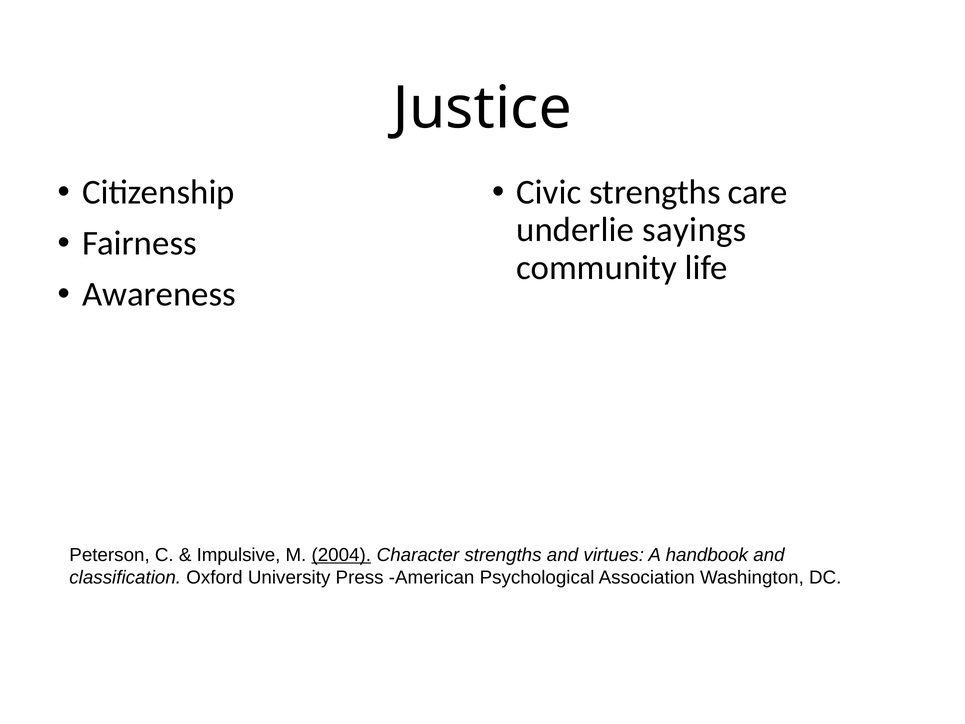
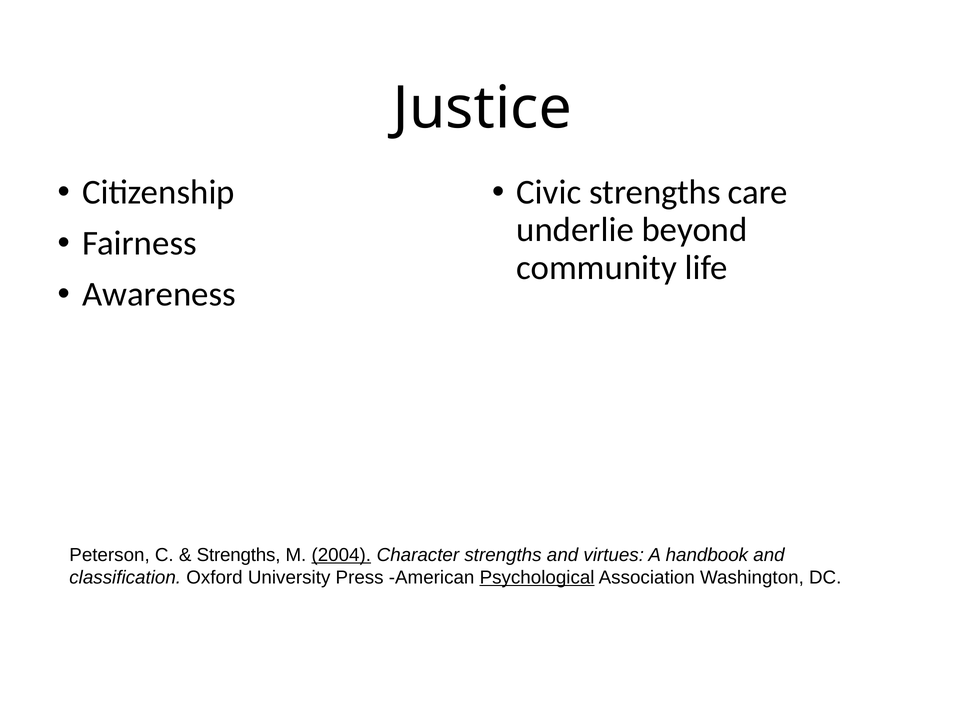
sayings: sayings -> beyond (695, 230)
Impulsive: Impulsive -> Strengths (239, 555)
Psychological underline: none -> present (537, 577)
